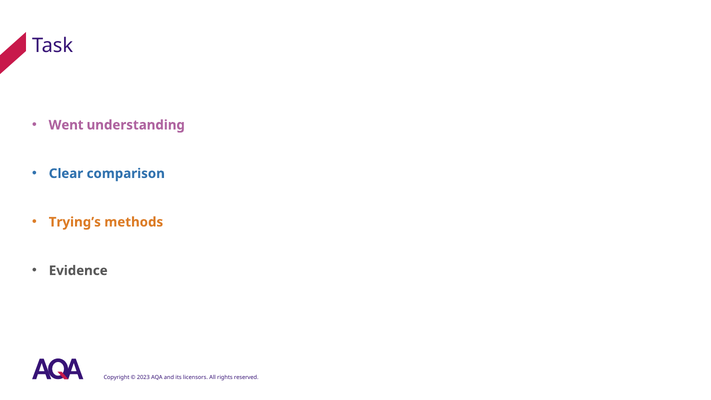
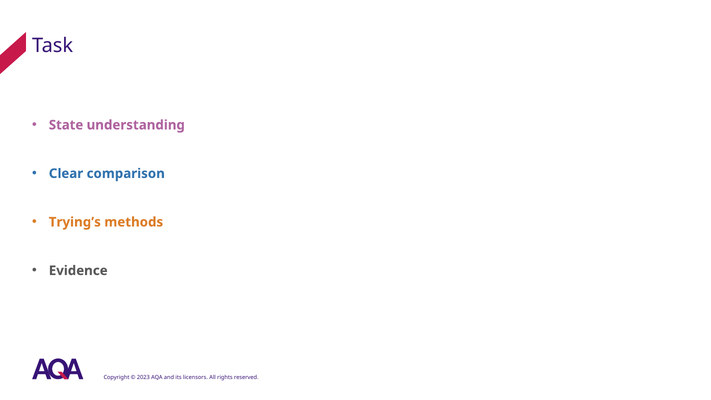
Went: Went -> State (66, 125)
